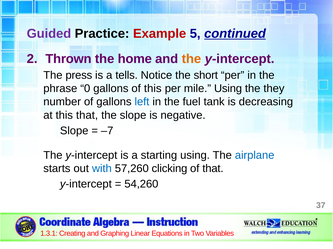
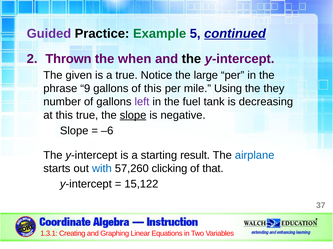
Example colour: red -> green (160, 34)
home: home -> when (135, 59)
the colour: orange -> black (191, 59)
press: press -> given (79, 76)
a tells: tells -> true (127, 76)
short: short -> large (206, 76)
0: 0 -> 9 (85, 89)
left colour: blue -> purple (142, 102)
this that: that -> true (87, 115)
slope underline: none -> present (133, 115)
–7: –7 -> –6 (107, 131)
starting using: using -> result (195, 156)
54,260: 54,260 -> 15,122 (141, 184)
